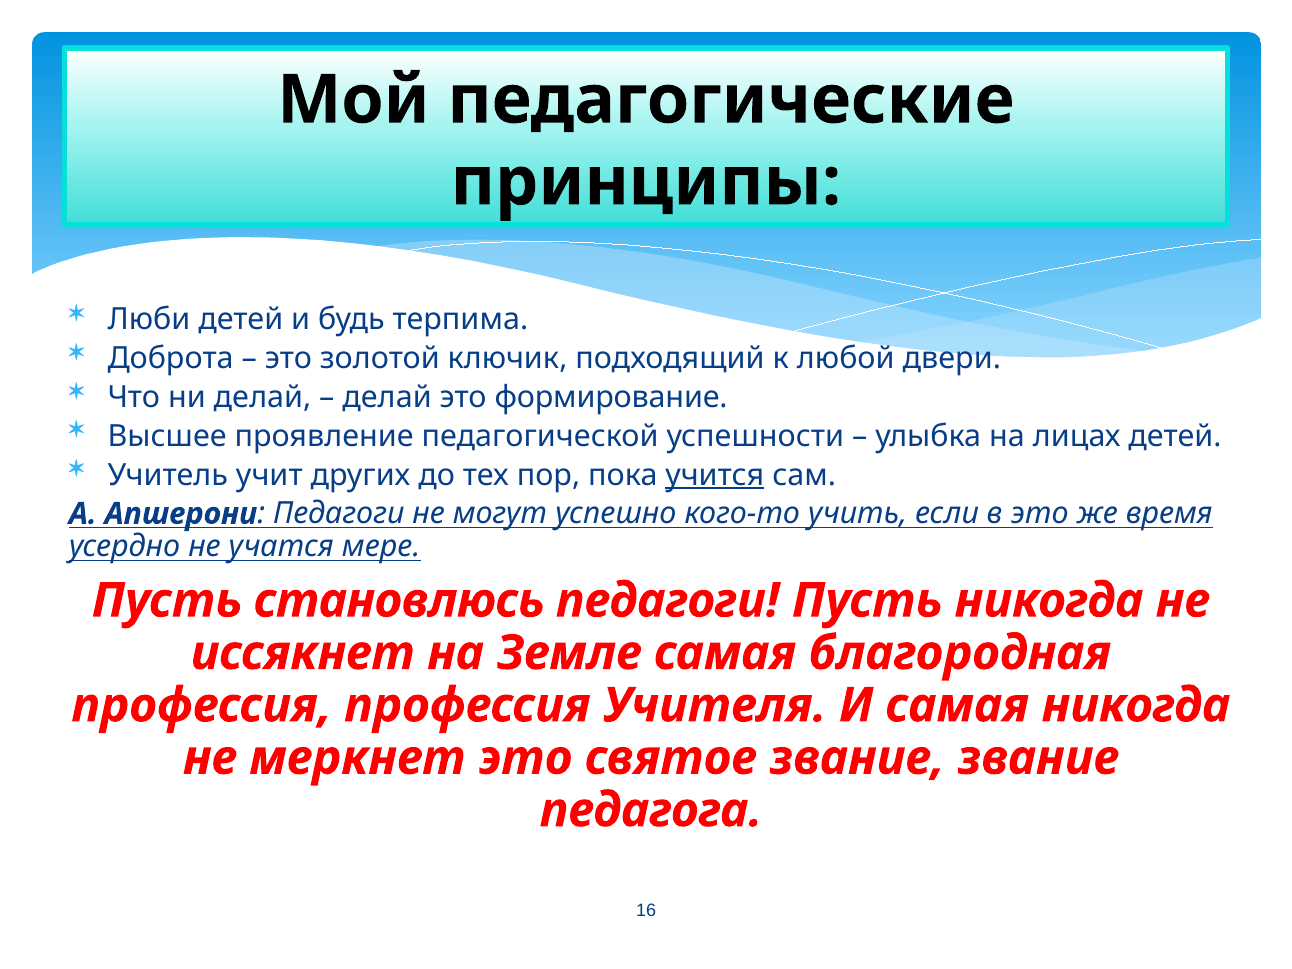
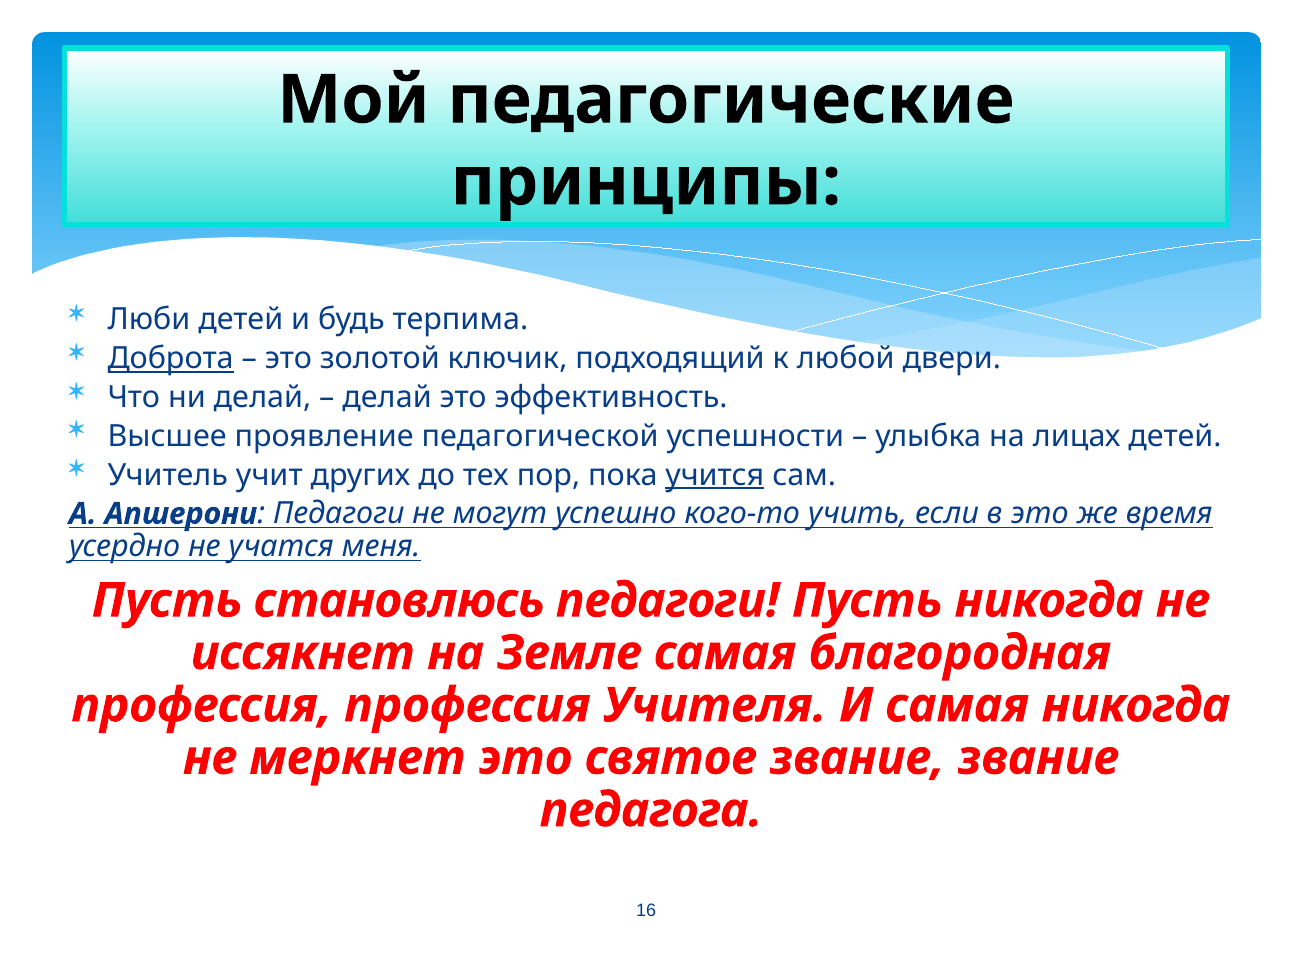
Доброта underline: none -> present (171, 359)
формирование: формирование -> эффективность (611, 397)
мере: мере -> меня (381, 547)
